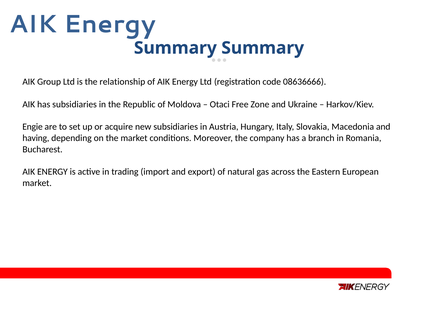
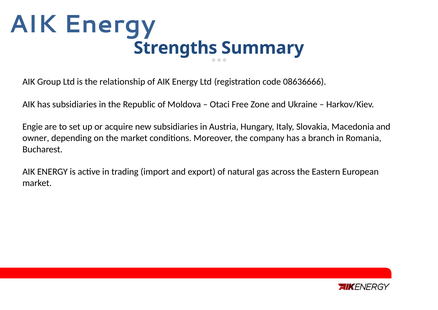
Summary: Summary -> Strengths (175, 48)
having: having -> owner (36, 138)
